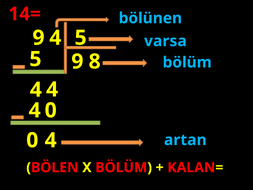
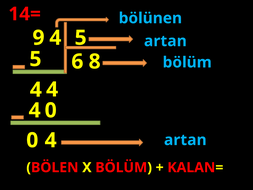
varsa: varsa -> artan (165, 41)
9: 9 -> 6 (77, 61)
